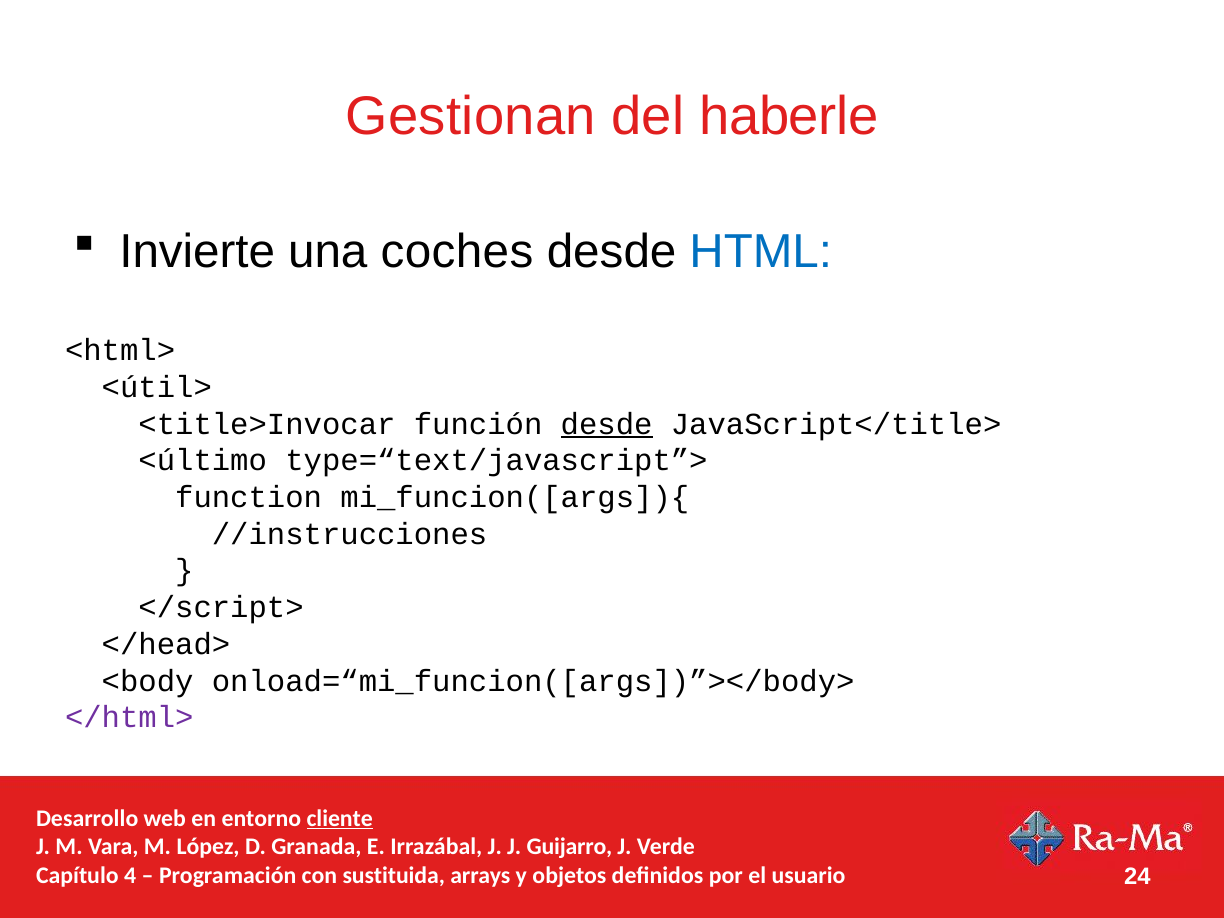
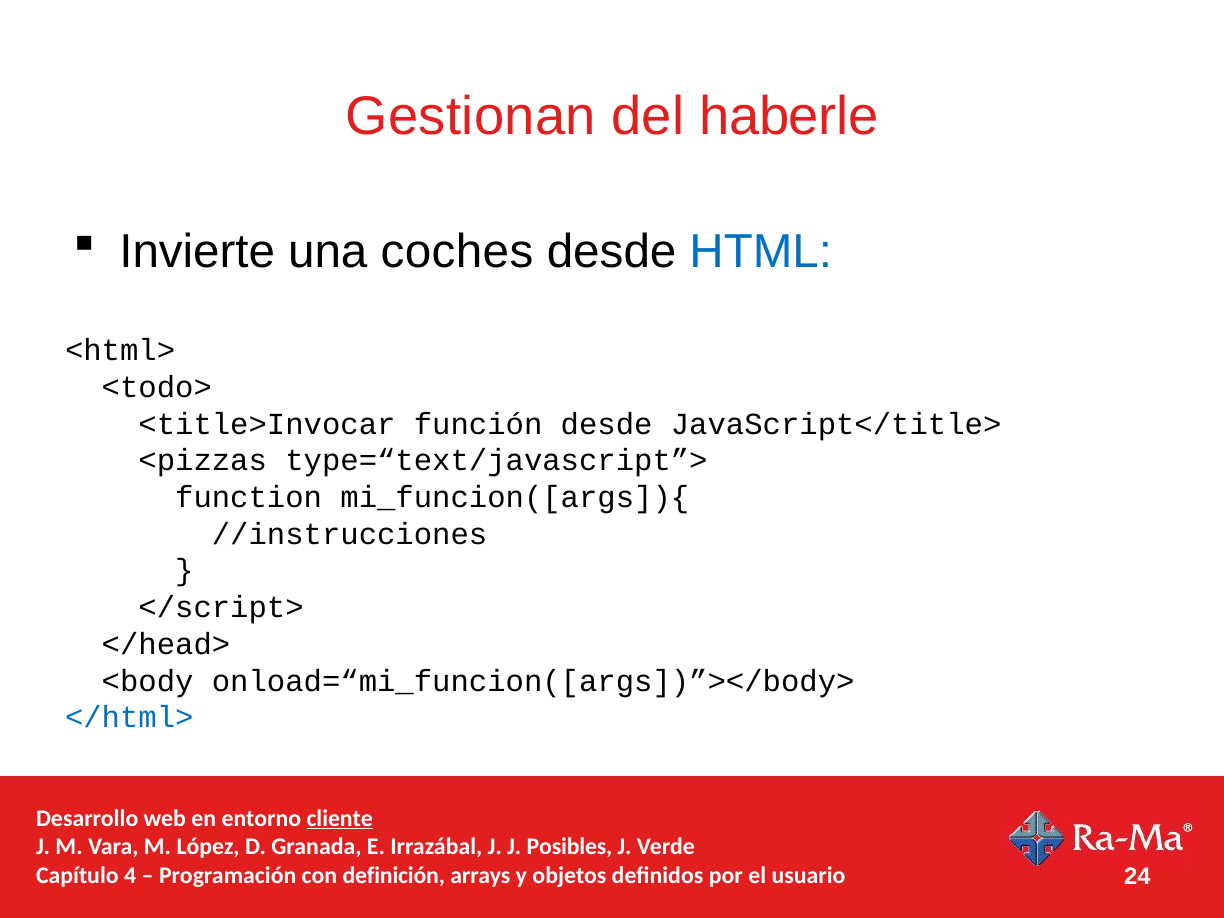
<útil>: <útil> -> <todo> (157, 387)
desde underline: present -> none (607, 424)
<último: <último -> <pizzas (203, 461)
</html> colour: purple -> blue (129, 718)
Guijarro: Guijarro -> Posibles (569, 847)
sustituida: sustituida -> definición (394, 875)
